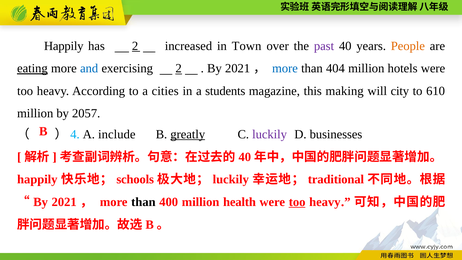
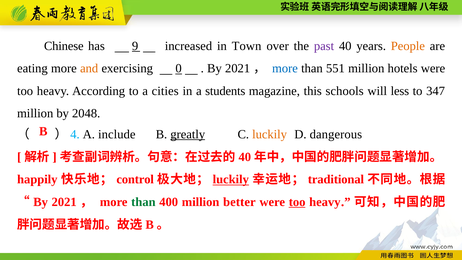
Happily: Happily -> Chinese (64, 46)
has 2: 2 -> 9 (135, 46)
eating underline: present -> none (32, 68)
and colour: blue -> orange (89, 68)
exercising 2: 2 -> 0 (179, 68)
404: 404 -> 551 (335, 68)
making: making -> schools (345, 91)
city: city -> less (400, 91)
610: 610 -> 347 (436, 91)
2057: 2057 -> 2048 (86, 113)
luckily colour: purple -> orange (270, 134)
businesses: businesses -> dangerous (336, 134)
schools: schools -> control (135, 179)
luckily underline: none -> present (231, 179)
than colour: black -> green (143, 202)
health: health -> better (239, 202)
